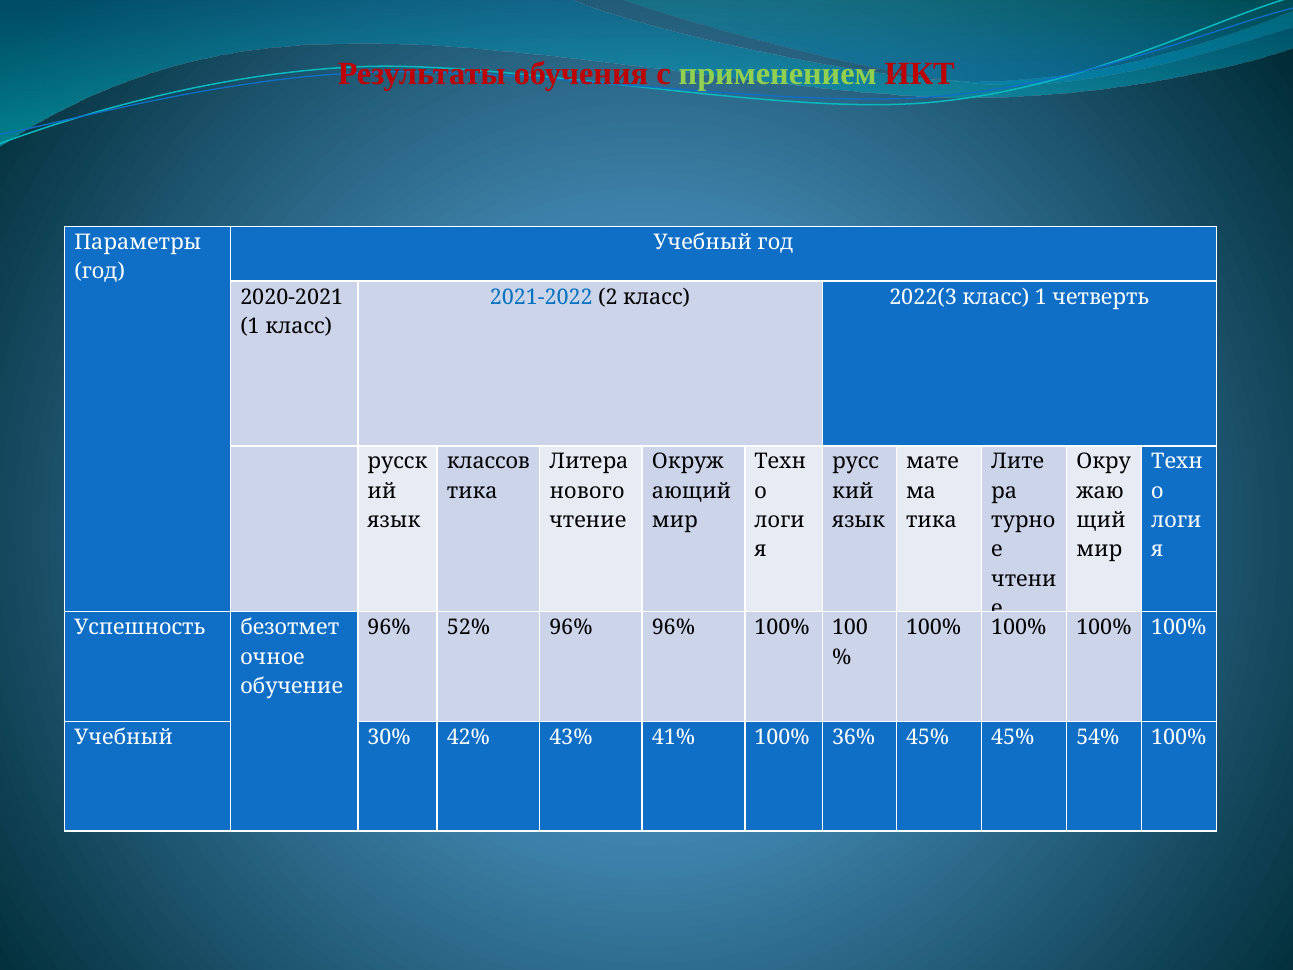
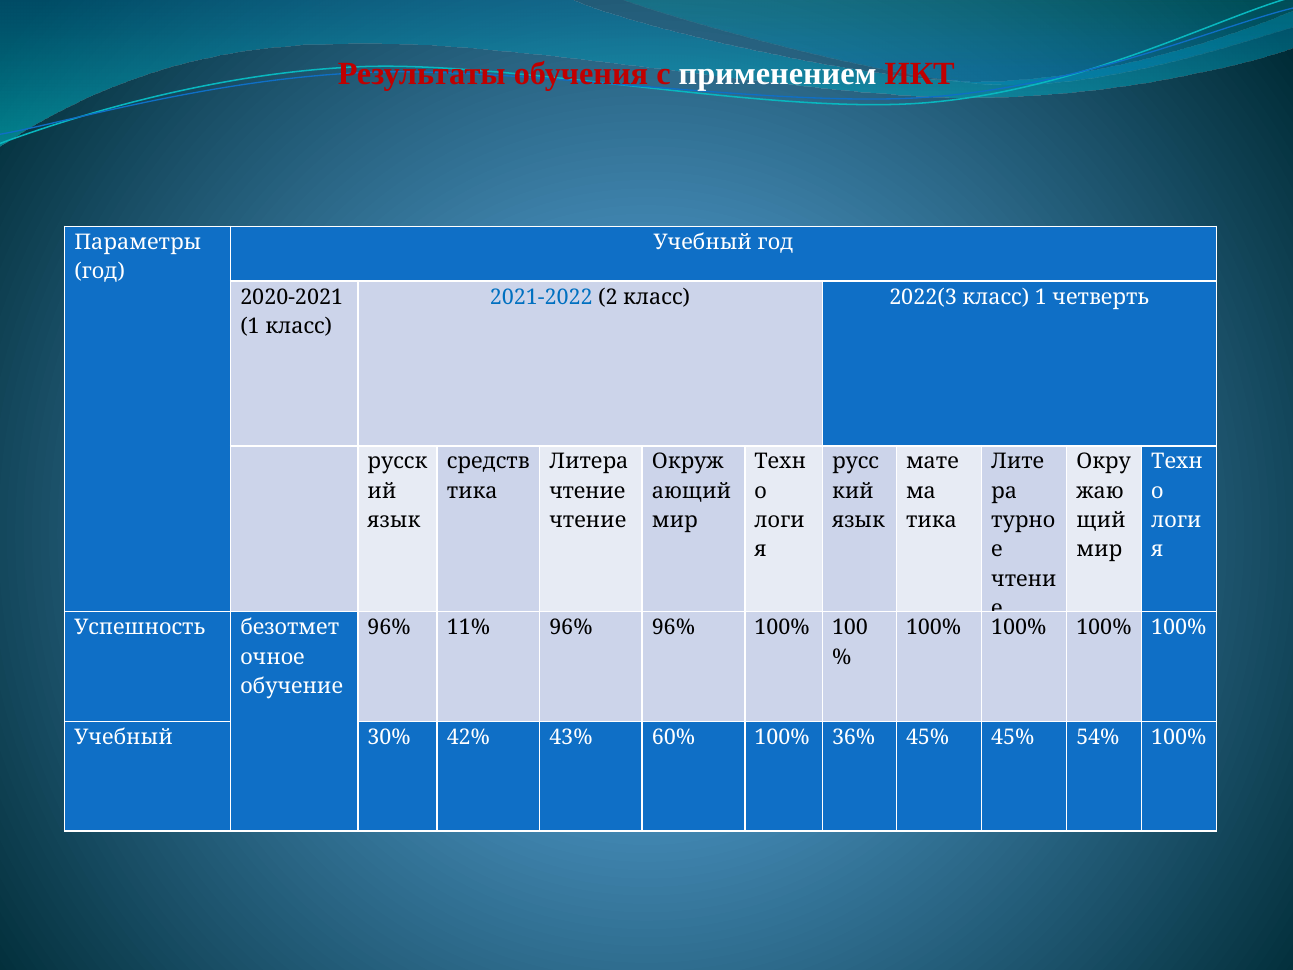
применением colour: light green -> white (778, 74)
классов: классов -> средств (488, 462)
нового: нового -> чтение (587, 491)
52%: 52% -> 11% (468, 627)
41%: 41% -> 60% (674, 737)
